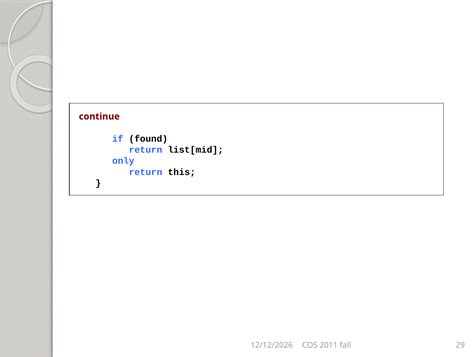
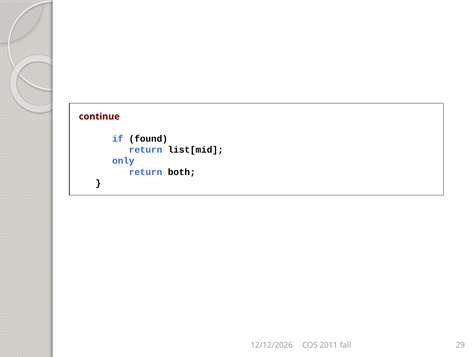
this: this -> both (182, 172)
